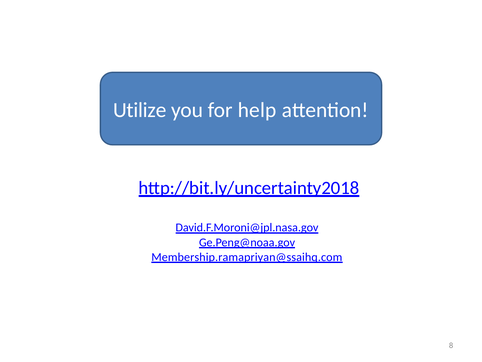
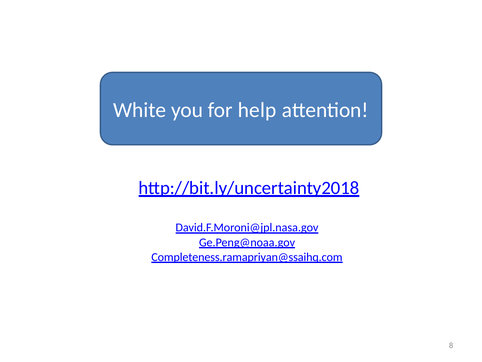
Utilize: Utilize -> White (140, 110)
Membership.ramapriyan@ssaihq.com: Membership.ramapriyan@ssaihq.com -> Completeness.ramapriyan@ssaihq.com (247, 257)
